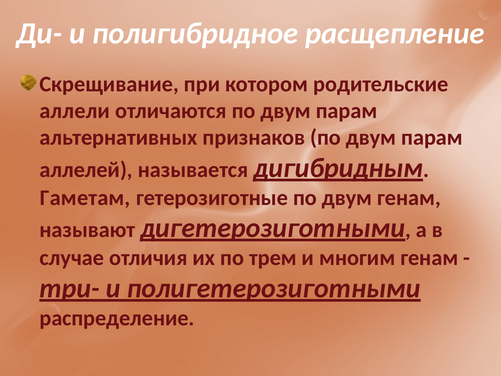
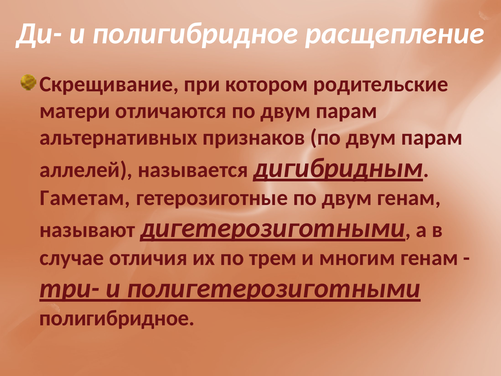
аллели: аллели -> матери (75, 111)
распределение: распределение -> полигибридное (117, 318)
